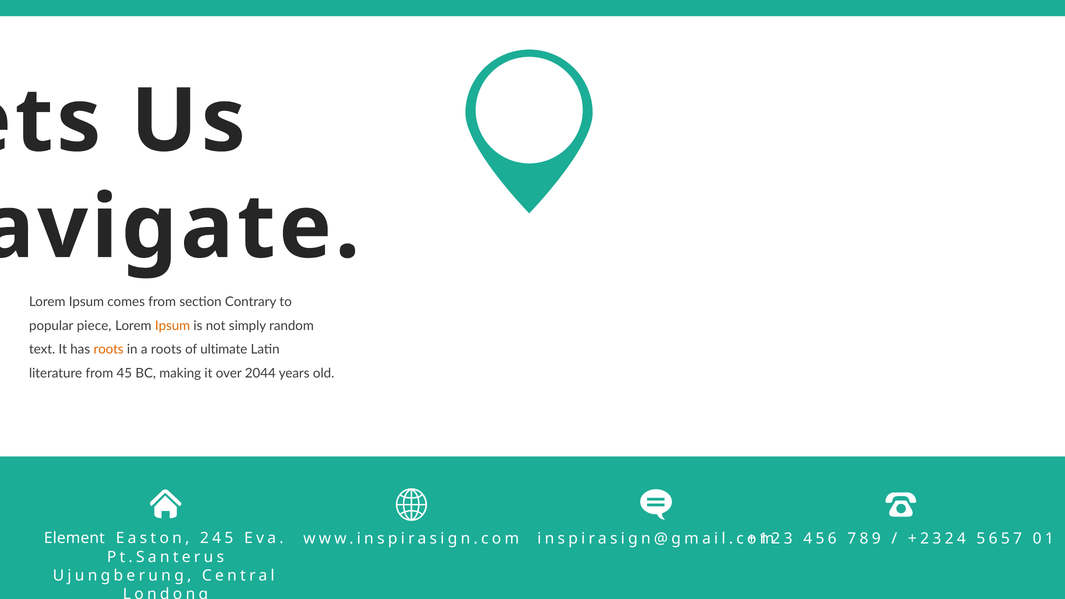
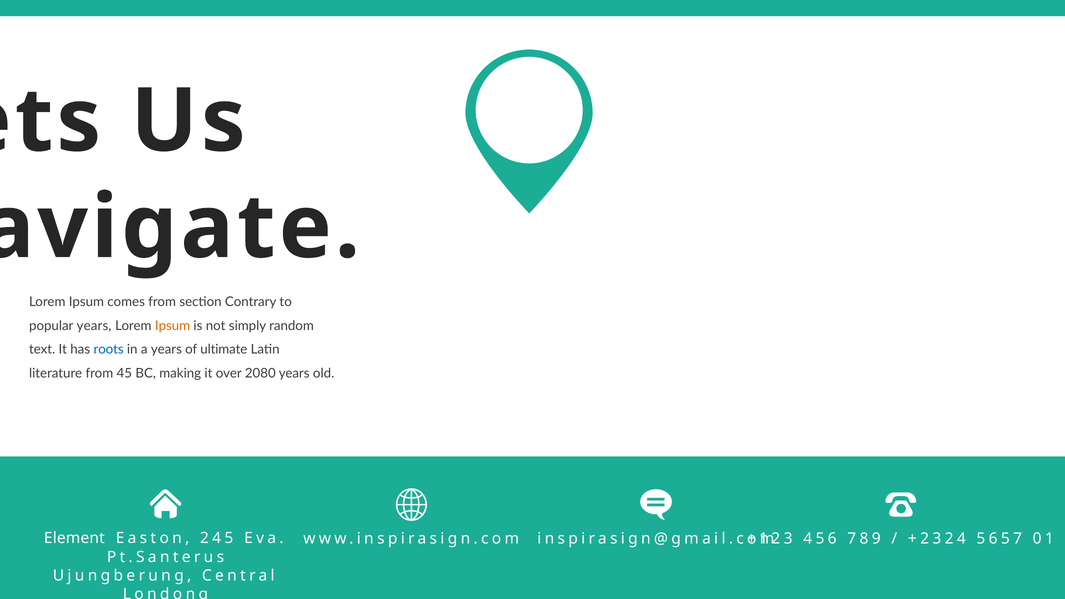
popular piece: piece -> years (94, 326)
roots colour: orange -> blue (109, 350)
a roots: roots -> years (166, 350)
2044: 2044 -> 2080 (260, 374)
